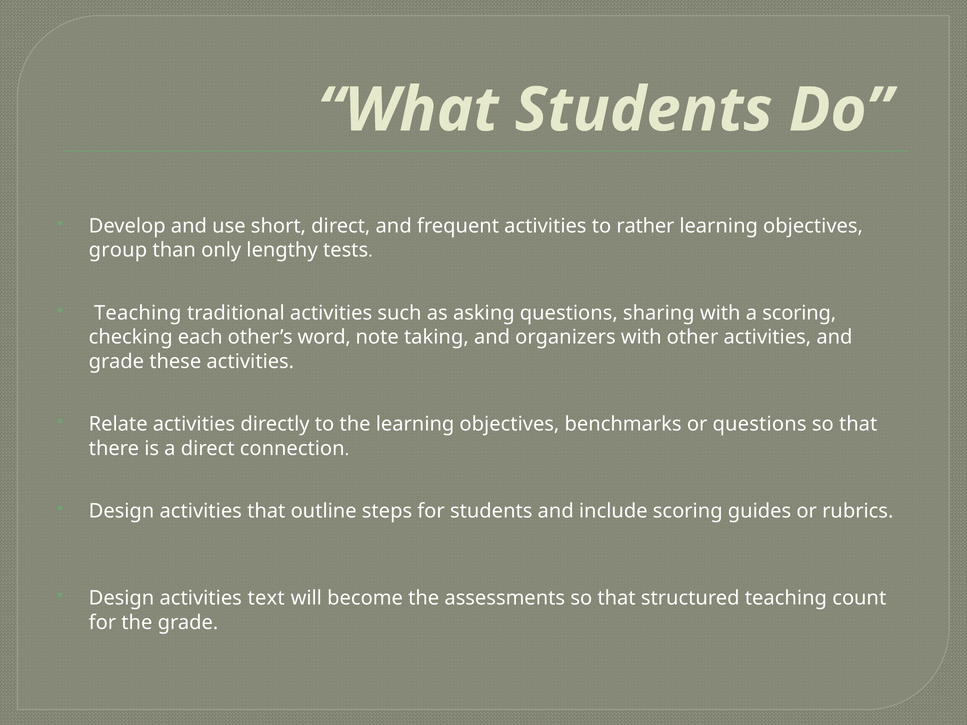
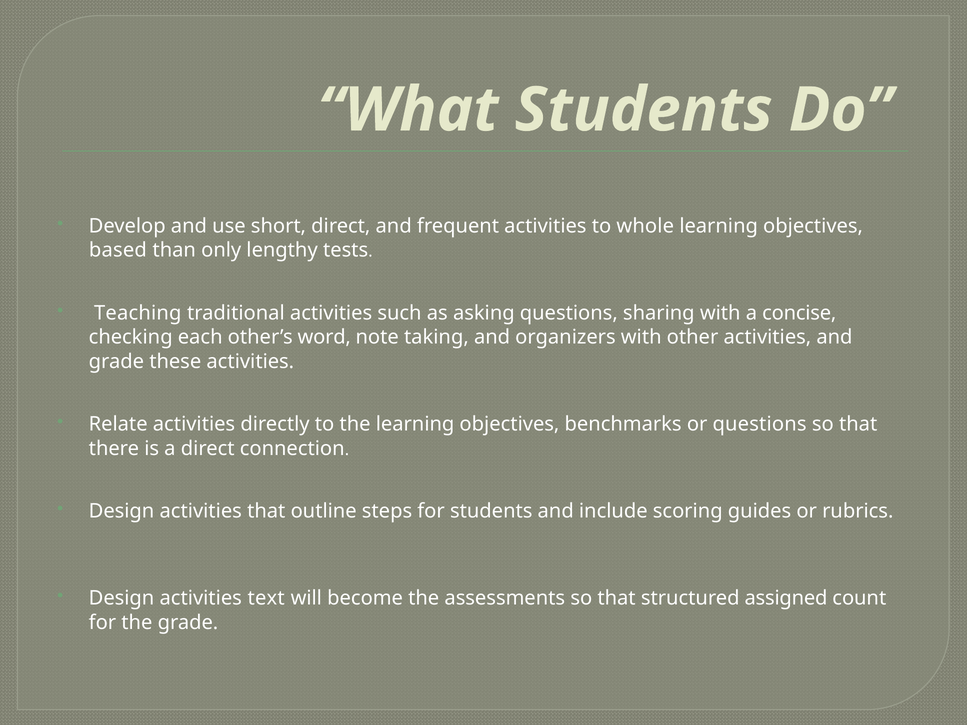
rather: rather -> whole (645, 226)
group: group -> based (118, 250)
a scoring: scoring -> concise (799, 313)
structured teaching: teaching -> assigned (786, 598)
